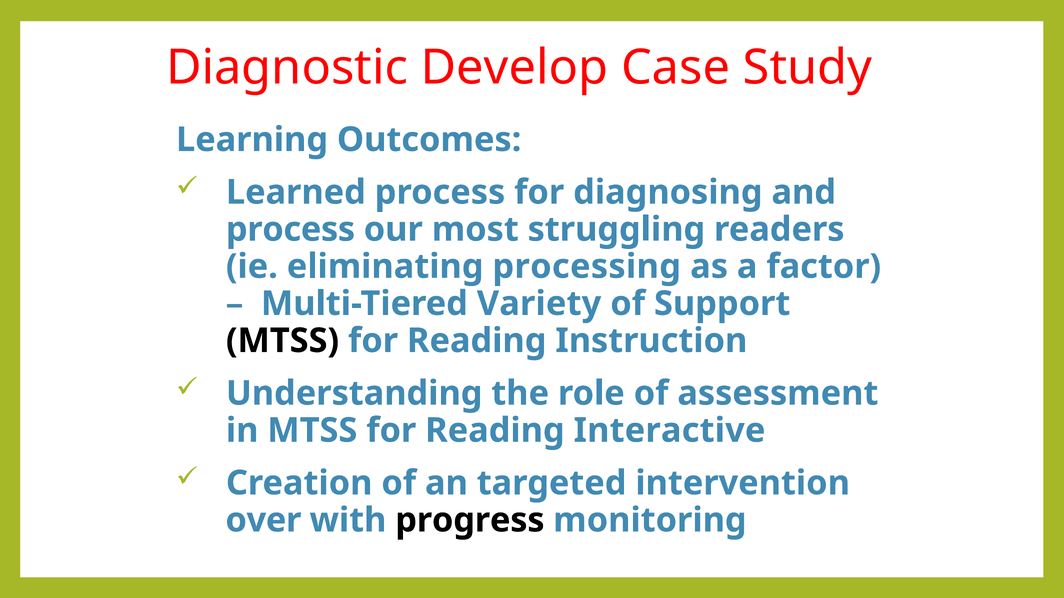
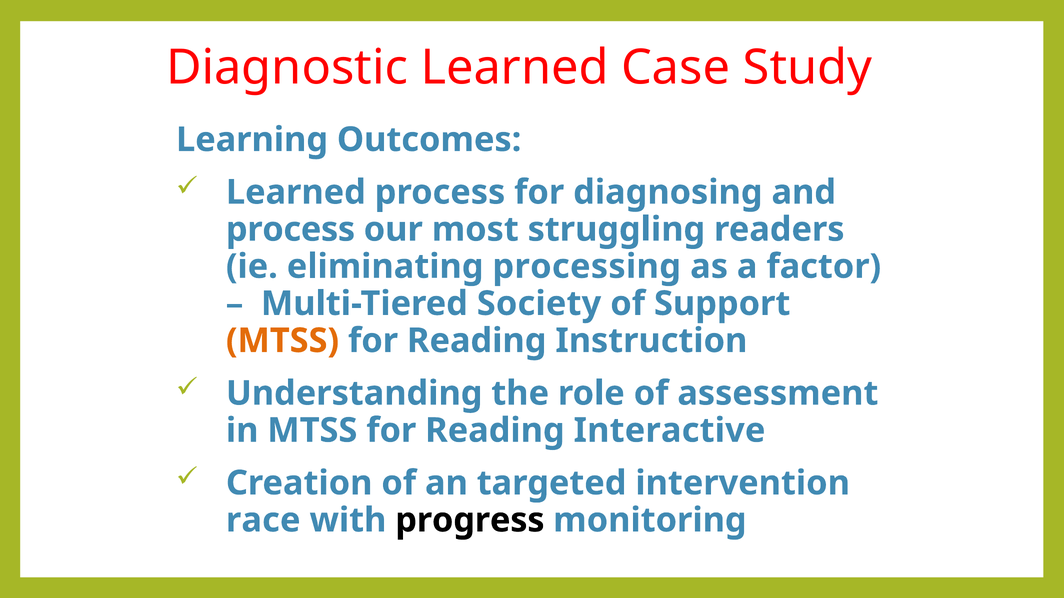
Diagnostic Develop: Develop -> Learned (515, 68)
Variety: Variety -> Society (539, 304)
MTSS colour: black -> orange (282, 341)
over: over -> race (263, 521)
